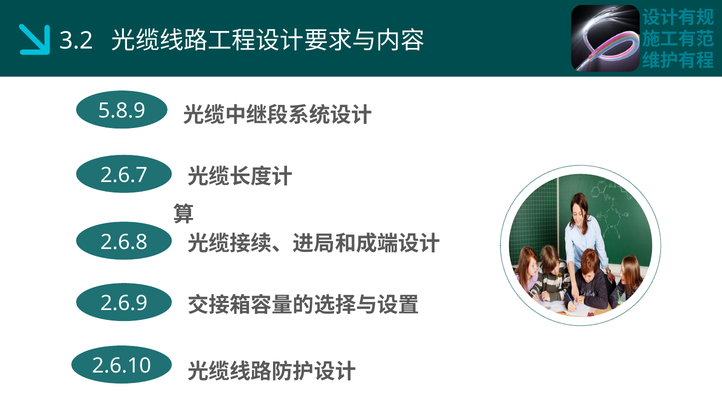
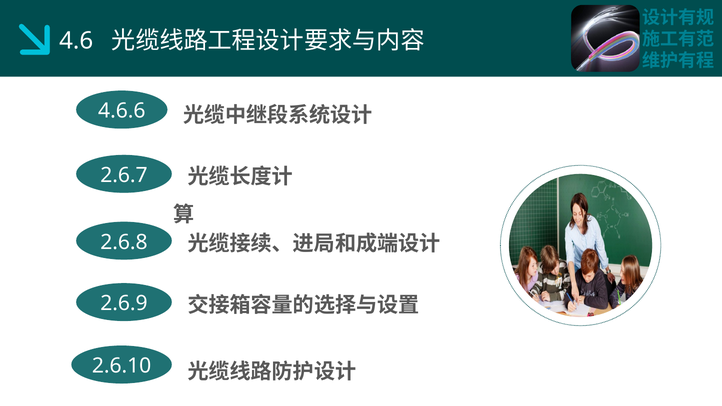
3.2: 3.2 -> 4.6 (76, 41)
5.8.9: 5.8.9 -> 4.6.6 (122, 111)
